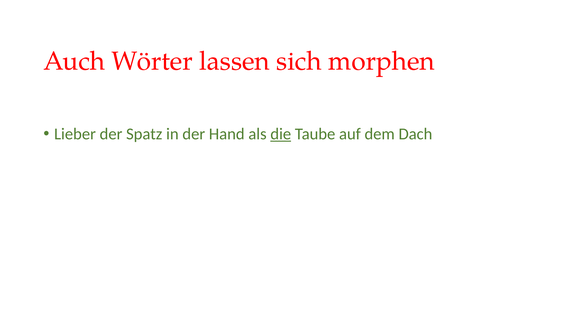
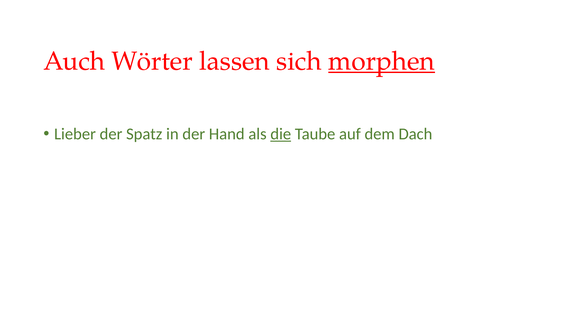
morphen underline: none -> present (382, 61)
